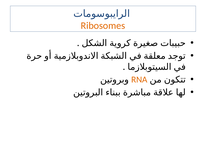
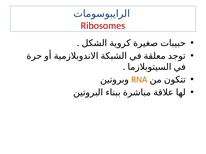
Ribosomes colour: orange -> red (103, 26)
